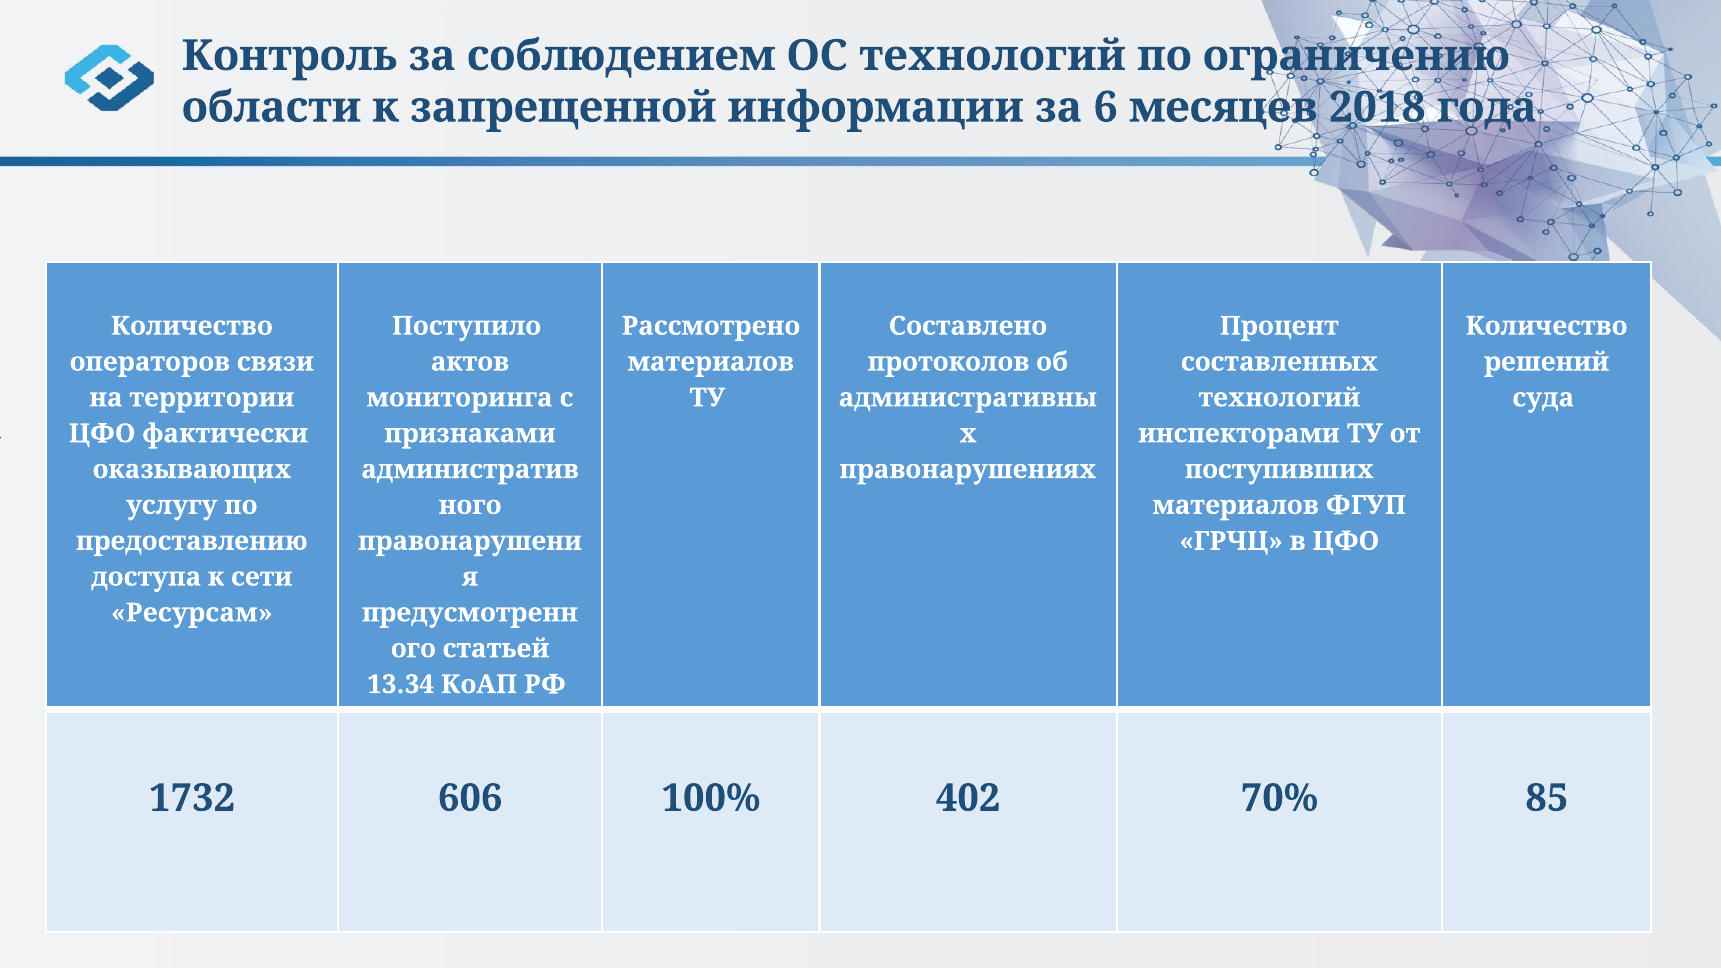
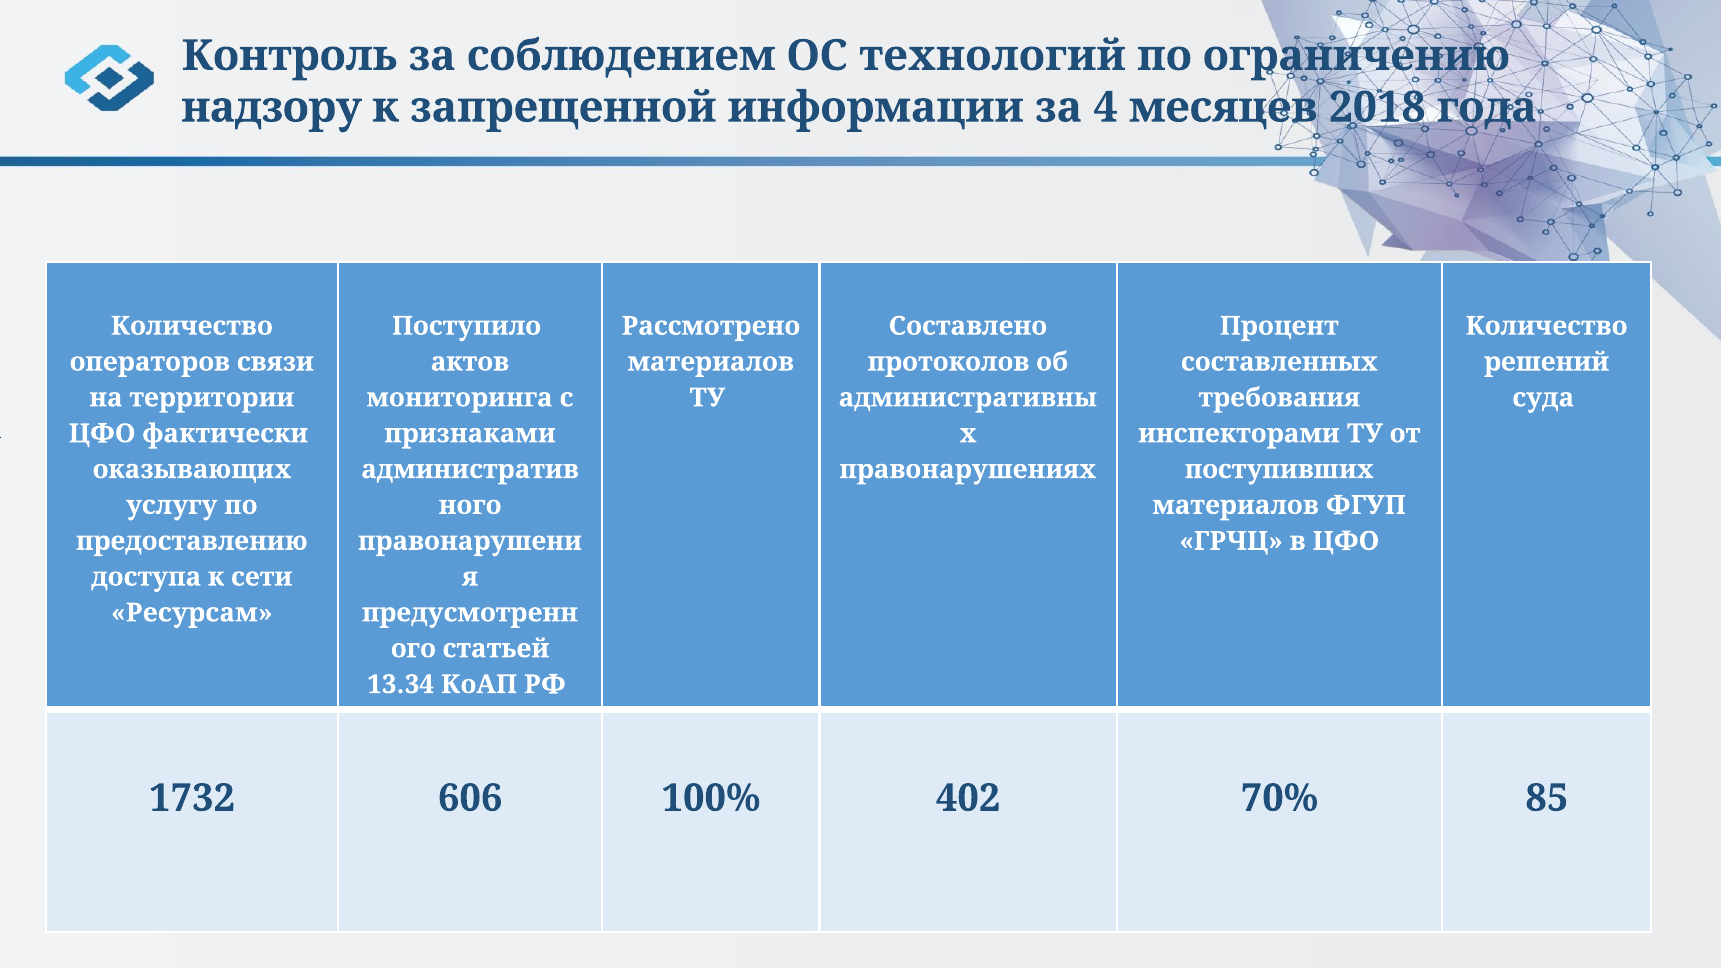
области: области -> надзору (272, 107)
6: 6 -> 4 (1106, 107)
технологий: технологий -> требования (1279, 398)
